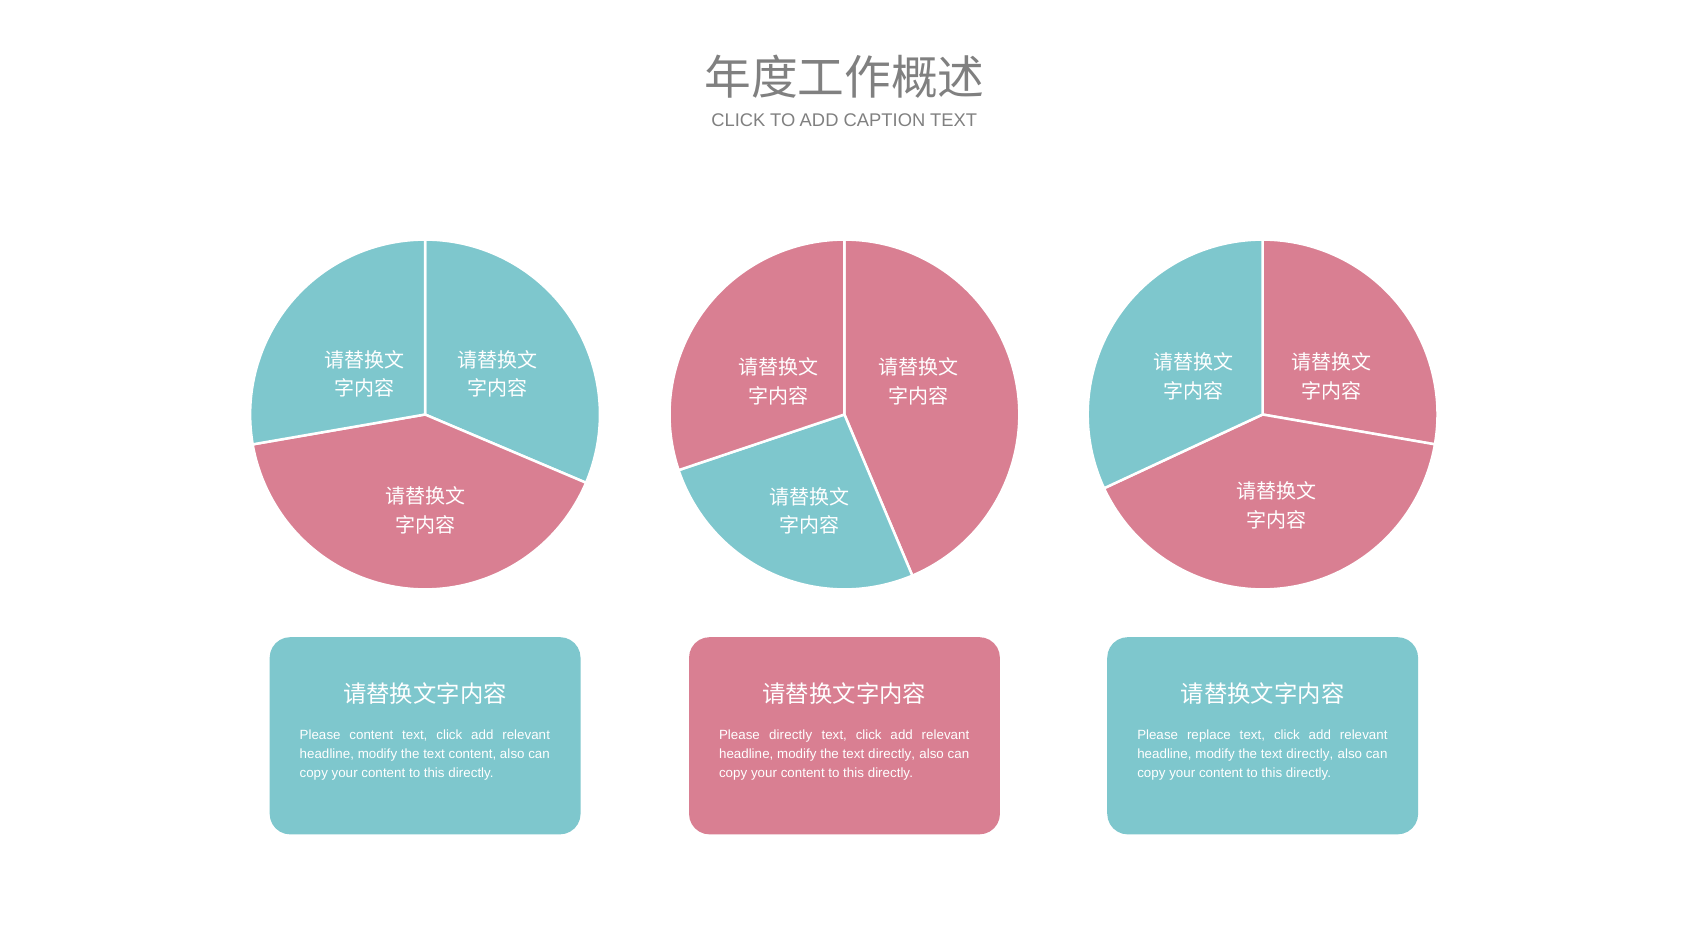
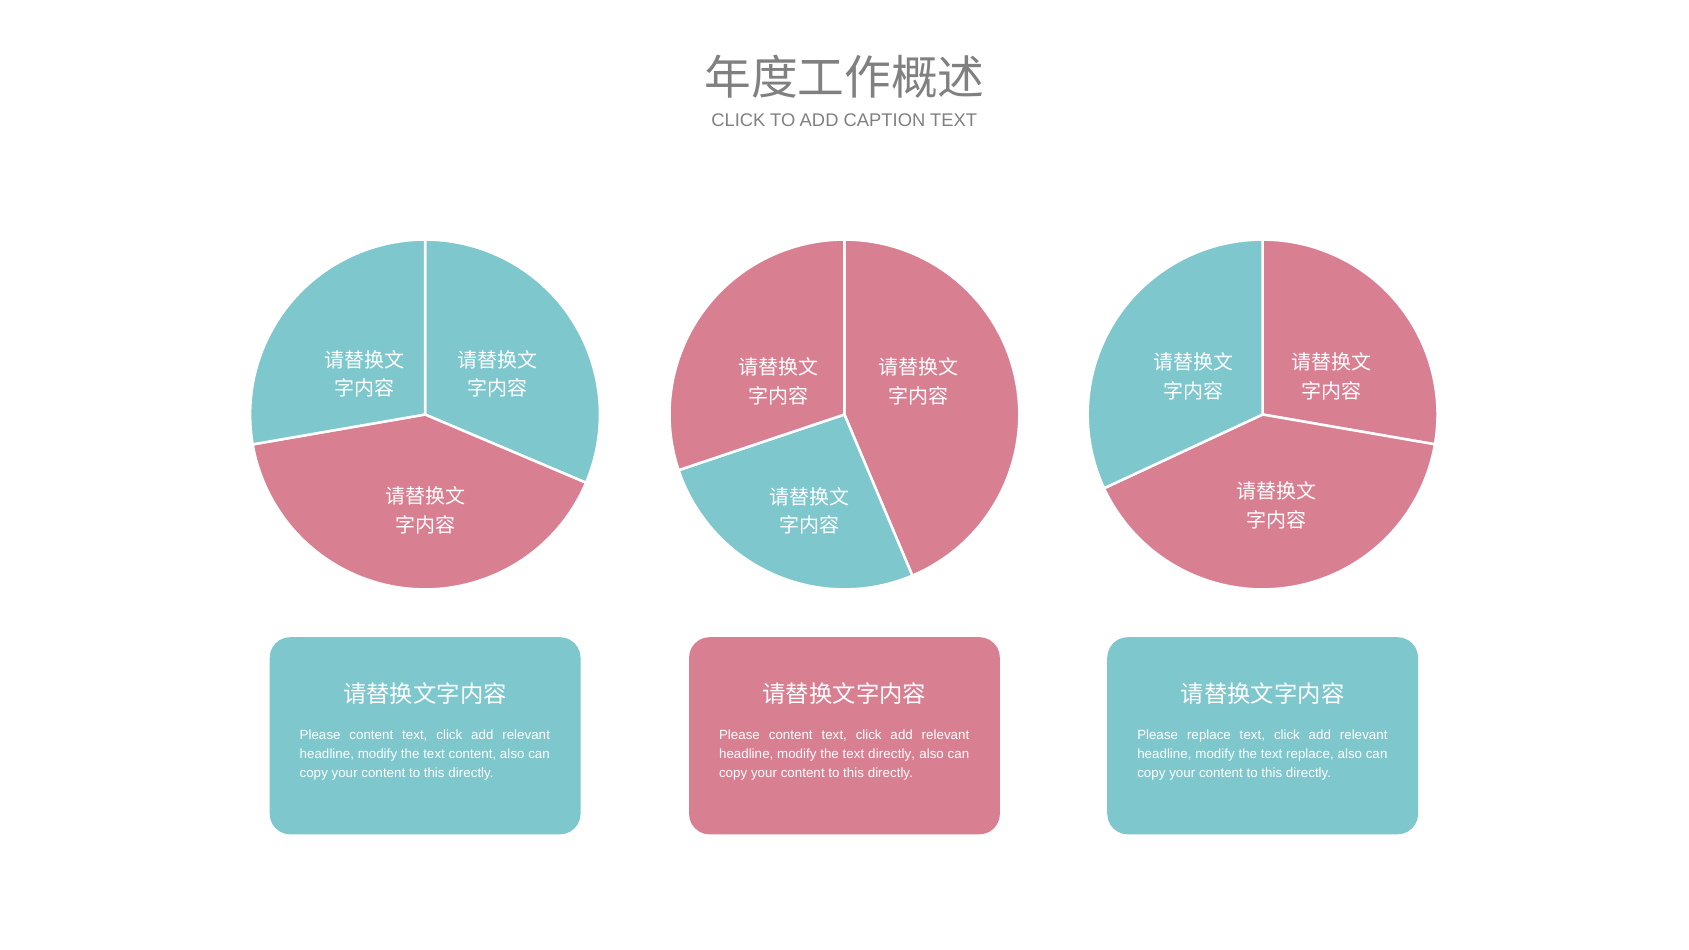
directly: directly -> content (791, 735)
directly: directly -> replace (1310, 754)
